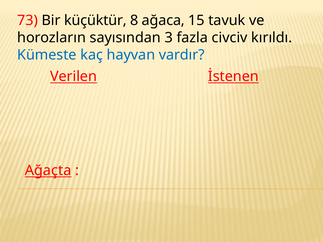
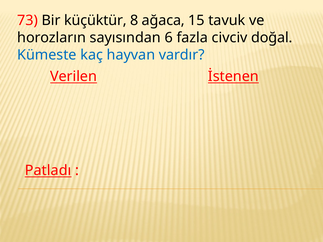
3: 3 -> 6 (169, 38)
kırıldı: kırıldı -> doğal (272, 38)
Ağaçta: Ağaçta -> Patladı (48, 170)
